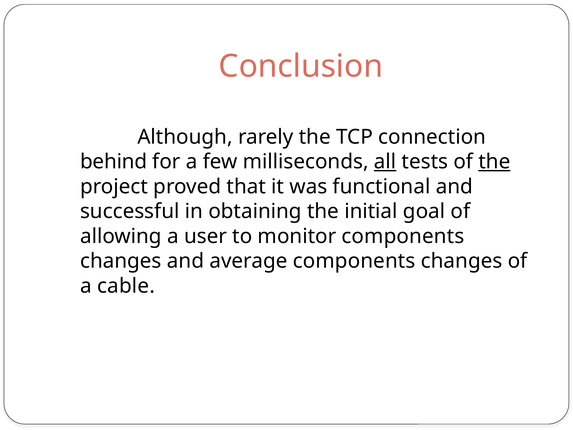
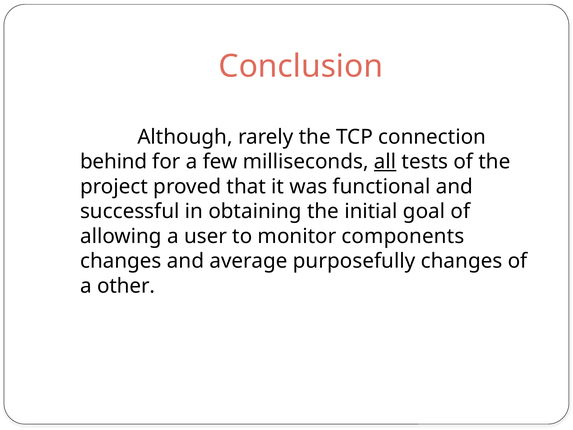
the underline: present -> none (494, 162)
average components: components -> purposefully (354, 261)
cable: cable -> other (126, 286)
